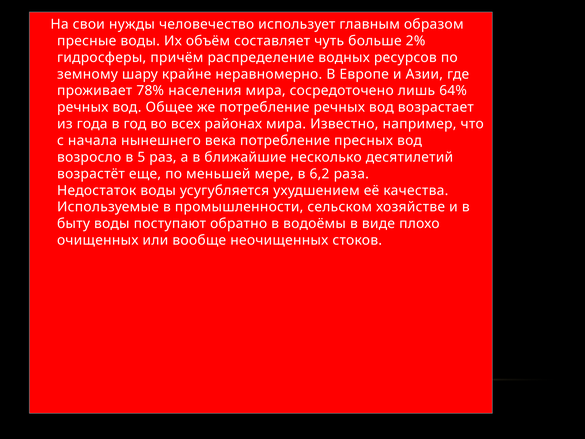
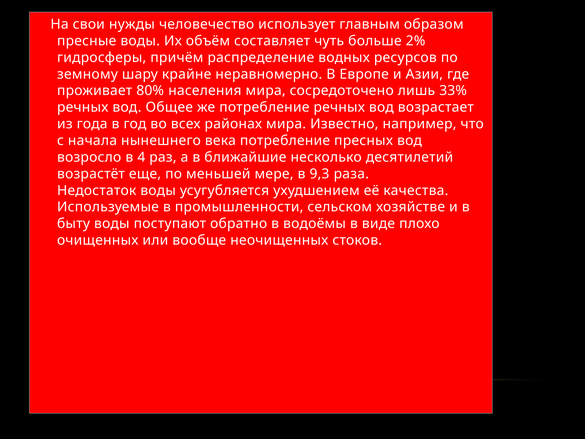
78%: 78% -> 80% (150, 91)
64%: 64% -> 33% (453, 91)
5: 5 -> 4 (141, 157)
6,2: 6,2 -> 9,3 (319, 174)
